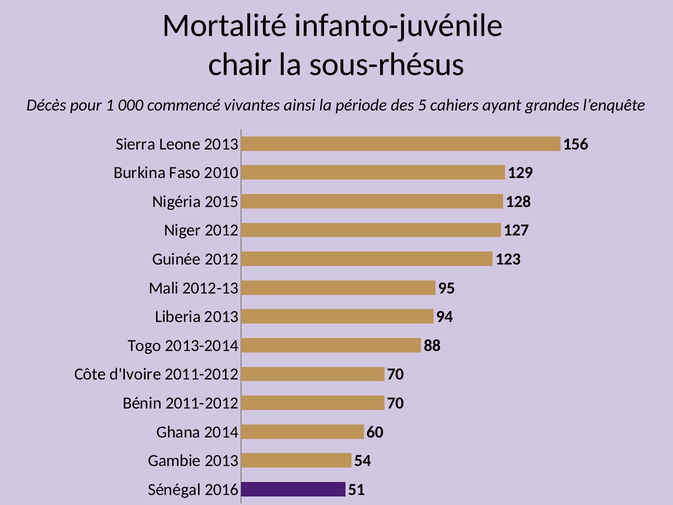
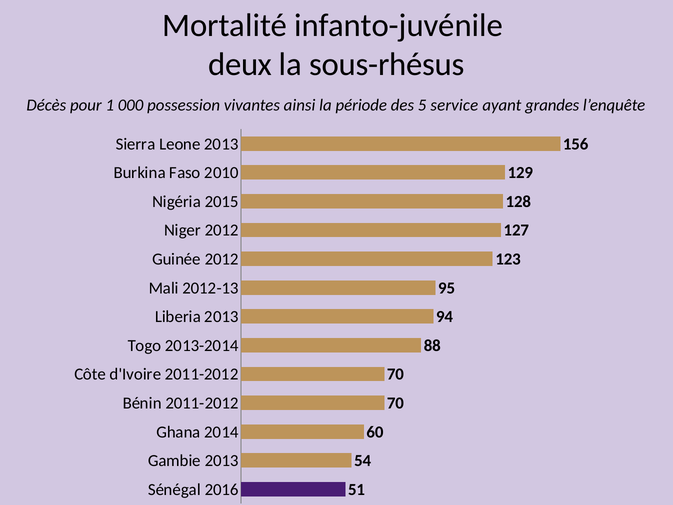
chair: chair -> deux (240, 65)
commencé: commencé -> possession (184, 105)
cahiers: cahiers -> service (454, 105)
